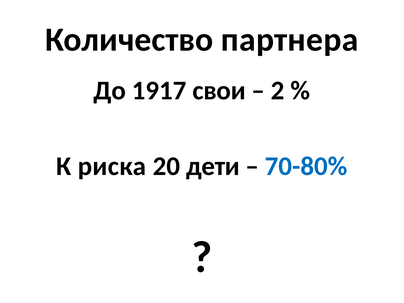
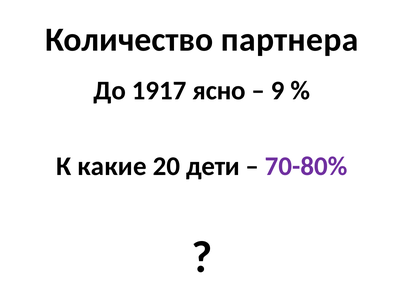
свои: свои -> ясно (219, 91)
2: 2 -> 9 (278, 91)
риска: риска -> какие (112, 166)
70-80% colour: blue -> purple (306, 166)
